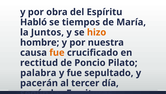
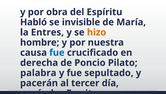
tiempos: tiempos -> invisible (81, 22)
Juntos: Juntos -> Entres (47, 32)
fue colour: orange -> blue (57, 52)
rectitud: rectitud -> derecha (39, 62)
